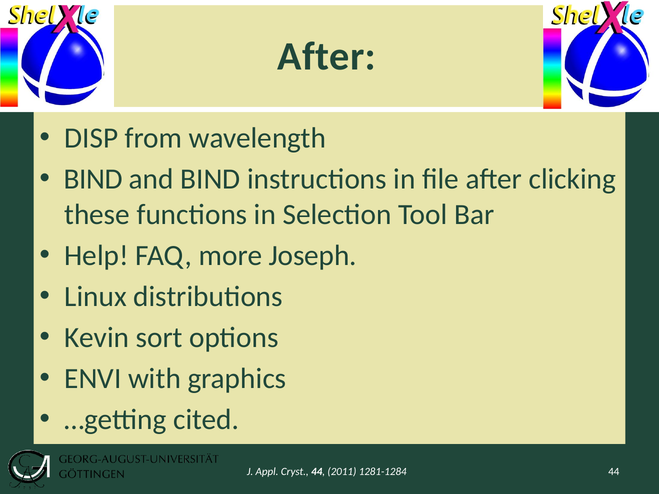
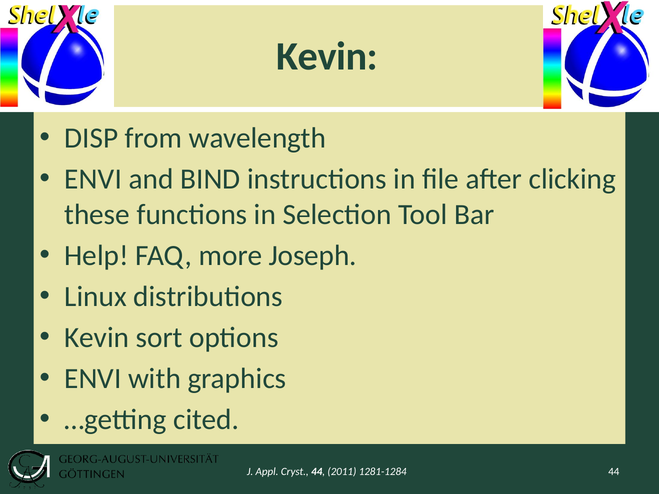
After: After -> Kevin (327, 56)
BIND: BIND -> ENVI (93, 179)
